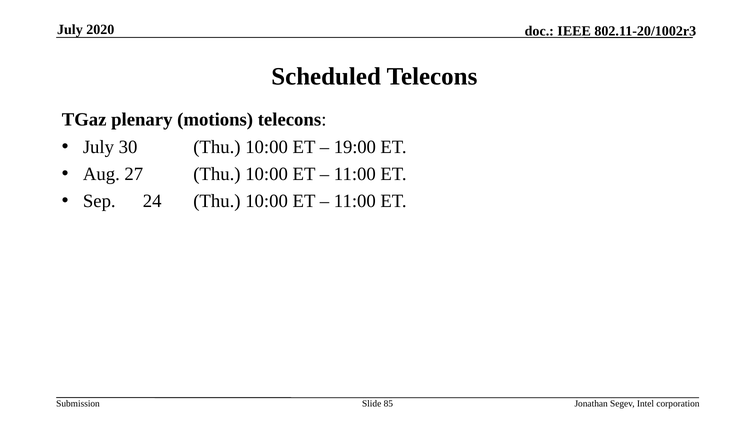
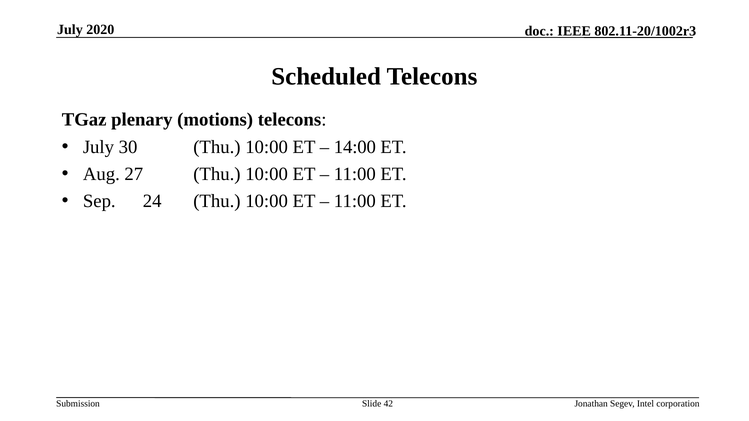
19:00: 19:00 -> 14:00 (355, 147)
85: 85 -> 42 (388, 404)
